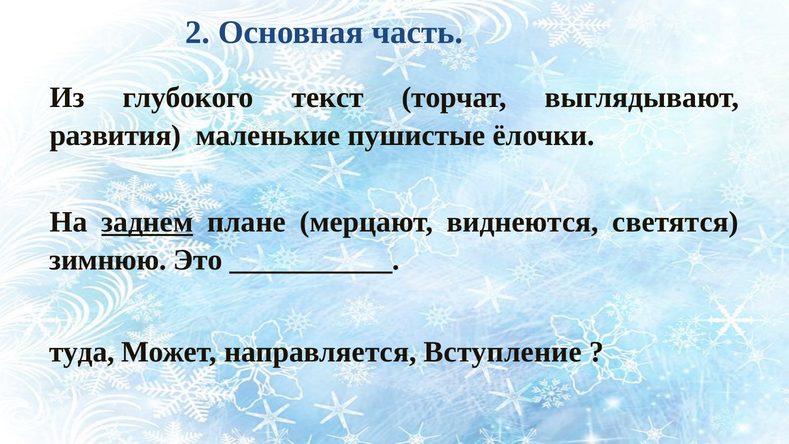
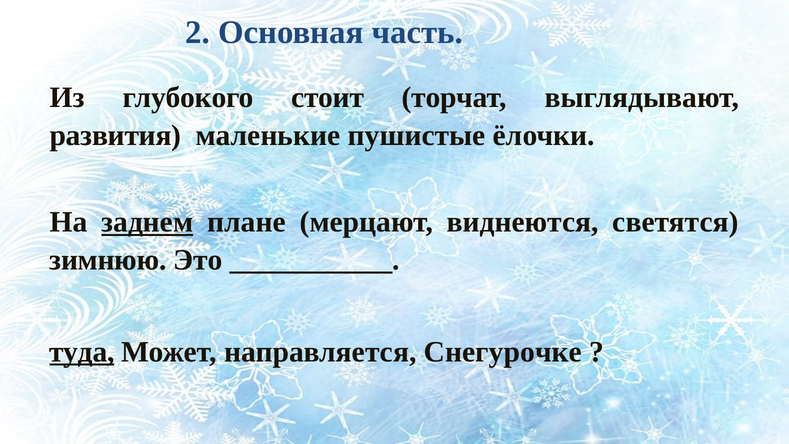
текст: текст -> стоит (328, 97)
туда underline: none -> present (82, 352)
Вступление: Вступление -> Снегурочке (503, 352)
